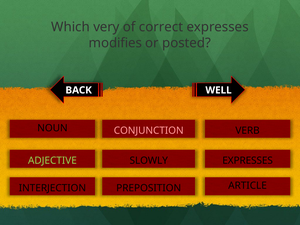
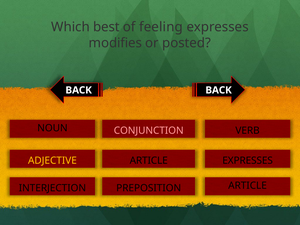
very: very -> best (106, 27)
correct: correct -> feeling (161, 27)
BACK WELL: WELL -> BACK (219, 90)
ADJECTIVE colour: light green -> yellow (52, 161)
SLOWLY: SLOWLY -> ARTICLE (149, 161)
